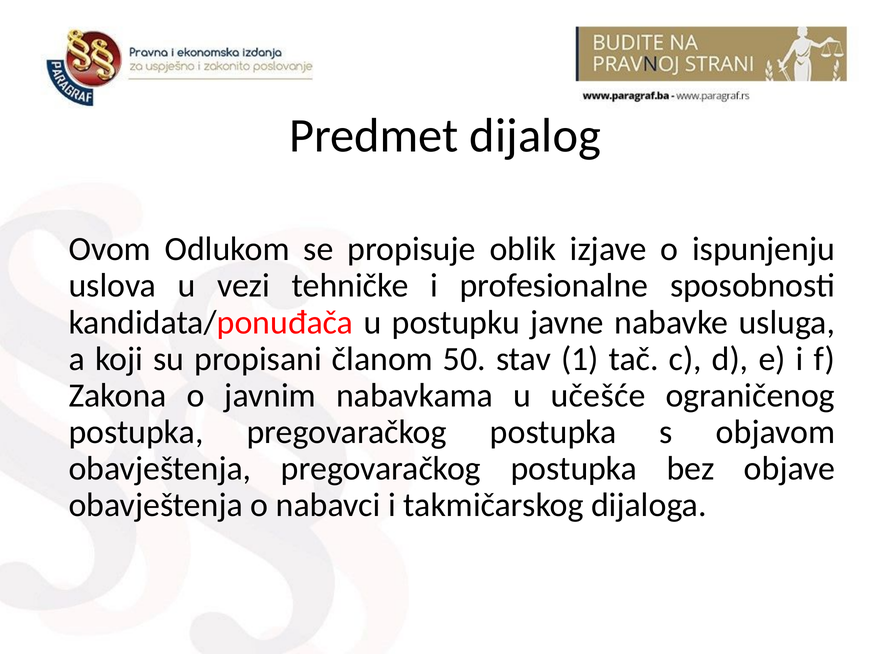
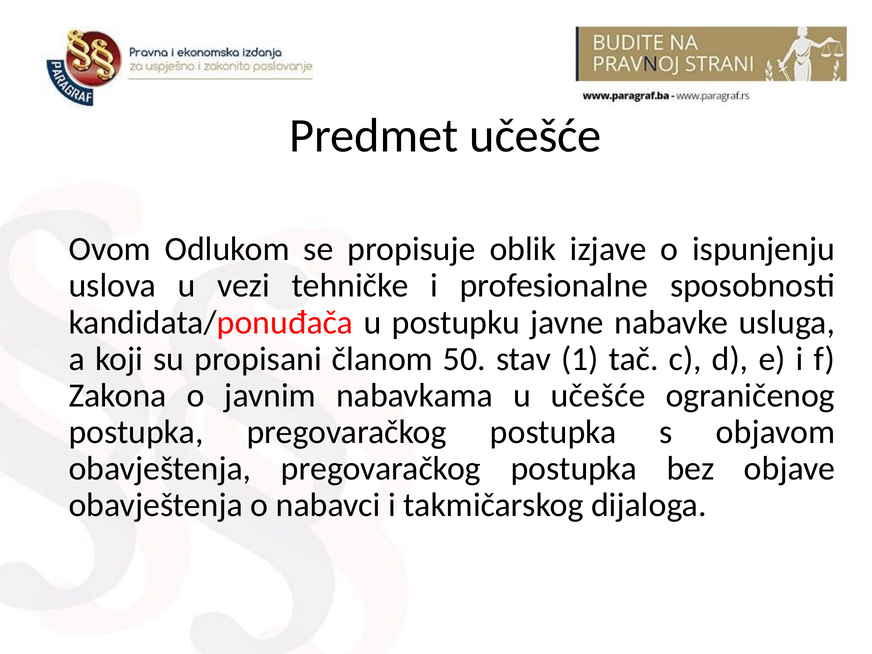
Predmet dijalog: dijalog -> učešće (535, 136)
